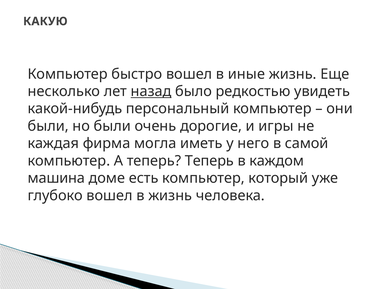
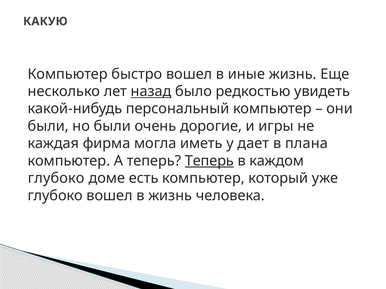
него: него -> дает (253, 144)
самой: самой -> плана (306, 144)
Теперь underline: none -> present (209, 161)
машина: машина -> глубоко (56, 178)
